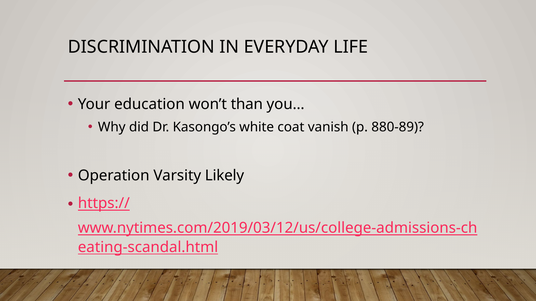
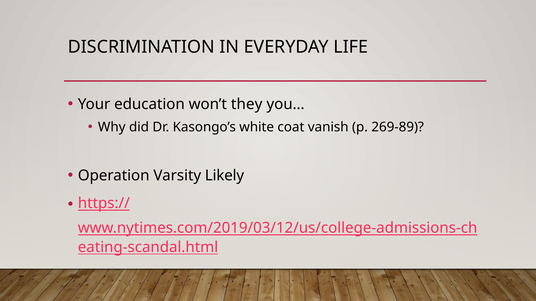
than: than -> they (247, 104)
880-89: 880-89 -> 269-89 (398, 127)
